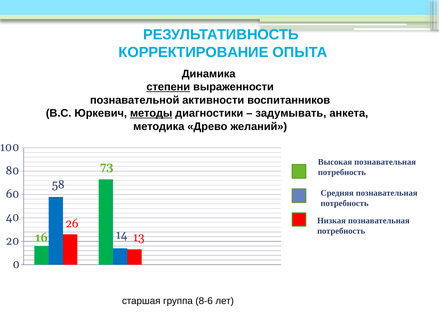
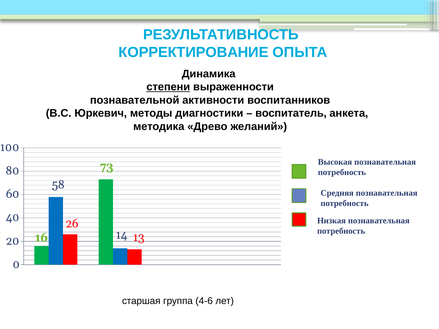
методы underline: present -> none (151, 113)
задумывать: задумывать -> воспитатель (291, 113)
8-6: 8-6 -> 4-6 (204, 301)
